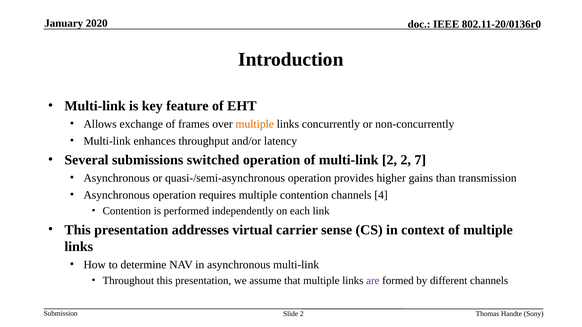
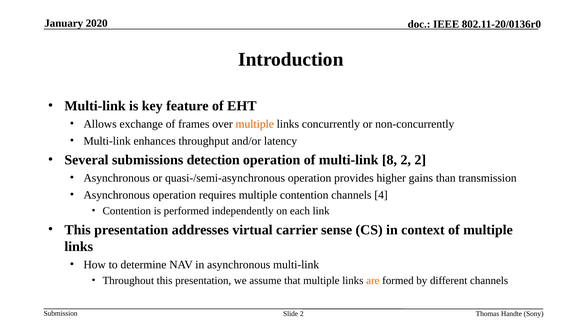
switched: switched -> detection (213, 160)
multi-link 2: 2 -> 8 (389, 160)
2 7: 7 -> 2 (420, 160)
are colour: purple -> orange (373, 281)
